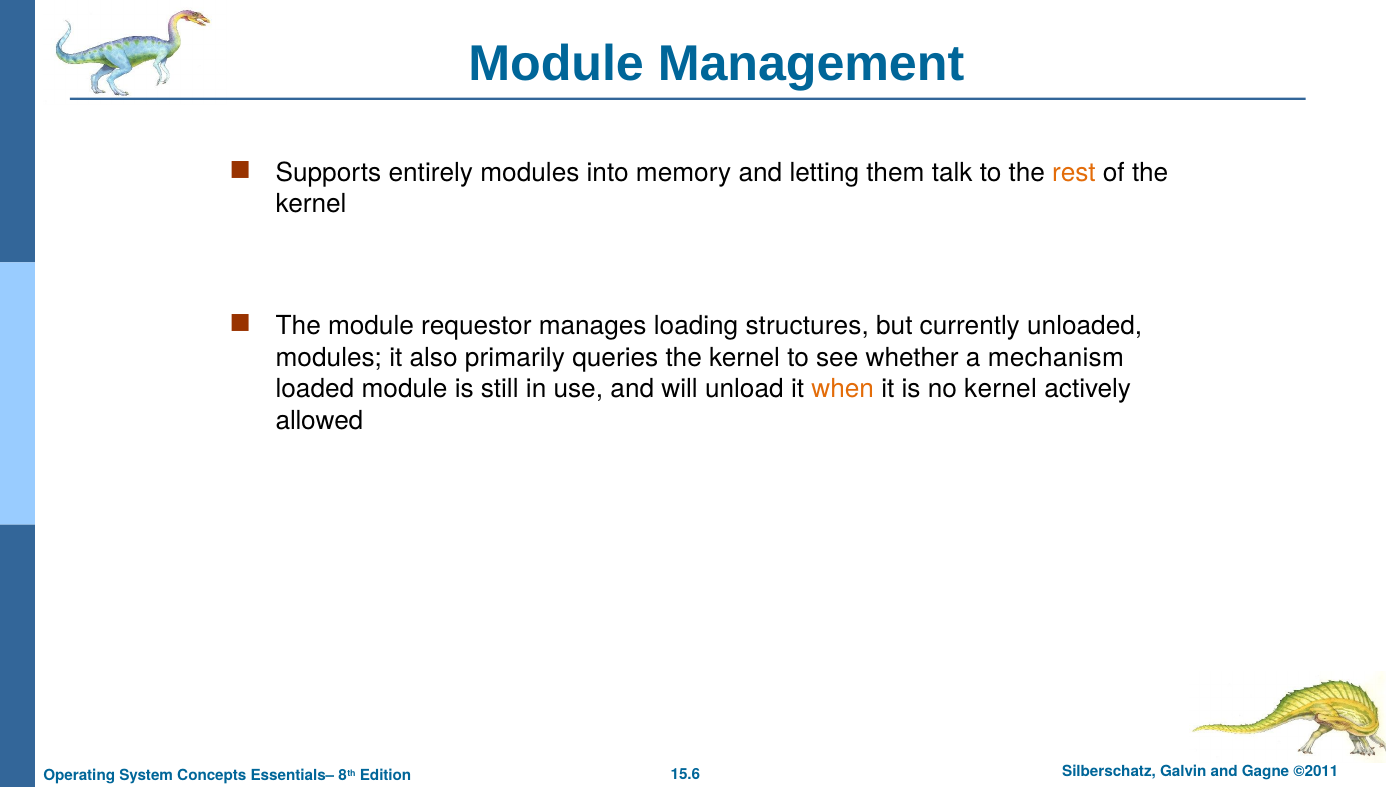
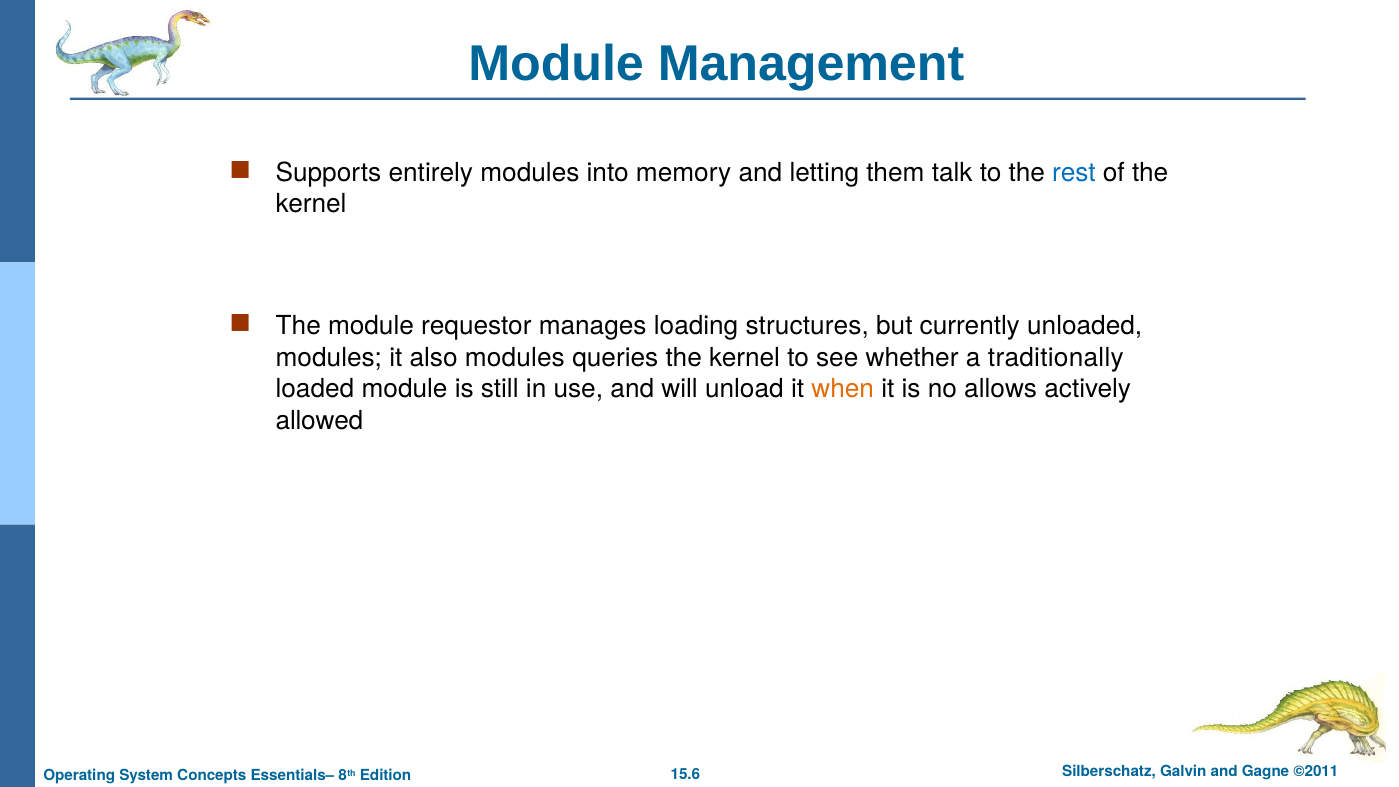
rest colour: orange -> blue (1074, 173)
also primarily: primarily -> modules (515, 358)
mechanism: mechanism -> traditionally (1056, 358)
no kernel: kernel -> allows (1001, 389)
